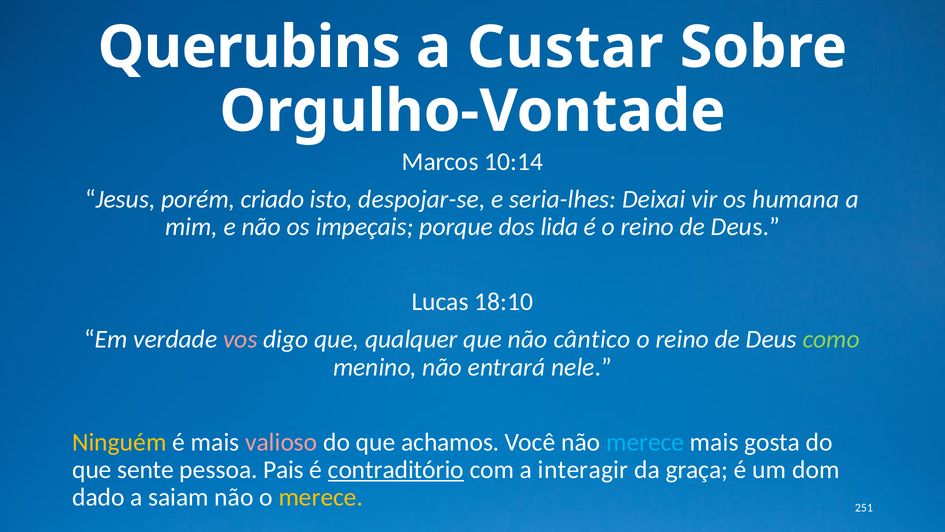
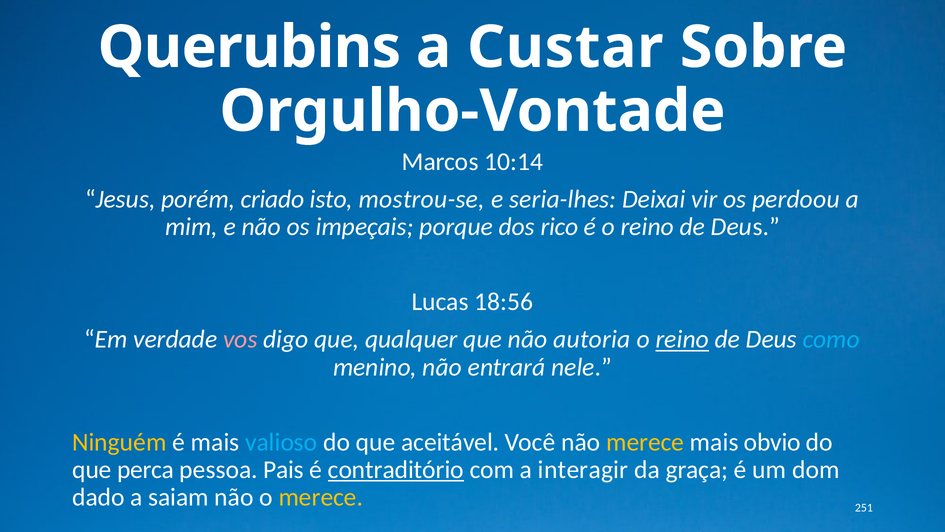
despojar-se: despojar-se -> mostrou-se (422, 199)
humana: humana -> perdoou (796, 199)
lida: lida -> rico (560, 227)
18:10: 18:10 -> 18:56 (504, 302)
cântico: cântico -> autoria (592, 339)
reino underline: none -> present (682, 339)
como colour: light green -> light blue (831, 339)
valioso colour: pink -> light blue (281, 442)
achamos: achamos -> aceitável (450, 442)
merece colour: light blue -> yellow (645, 442)
gosta: gosta -> obvio (772, 442)
sente: sente -> perca (146, 469)
